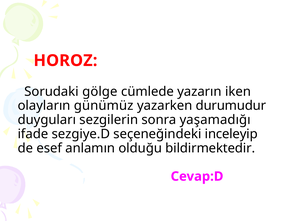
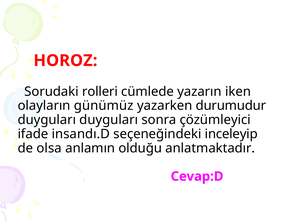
gölge: gölge -> rolleri (100, 91)
duyguları sezgilerin: sezgilerin -> duyguları (109, 120)
yaşamadığı: yaşamadığı -> çözümleyici (215, 120)
sezgiye.D: sezgiye.D -> insandı.D (81, 134)
esef: esef -> olsa (49, 148)
bildirmektedir: bildirmektedir -> anlatmaktadır (210, 148)
